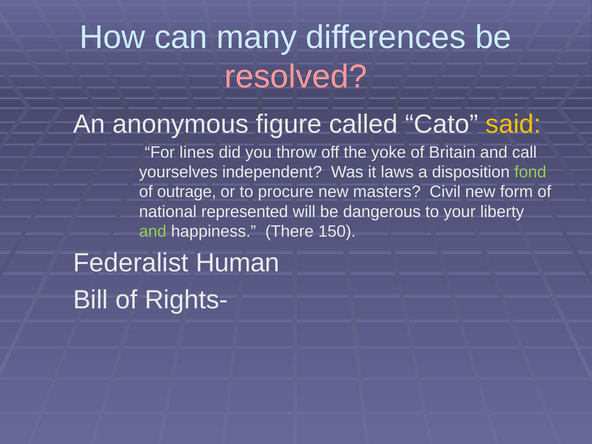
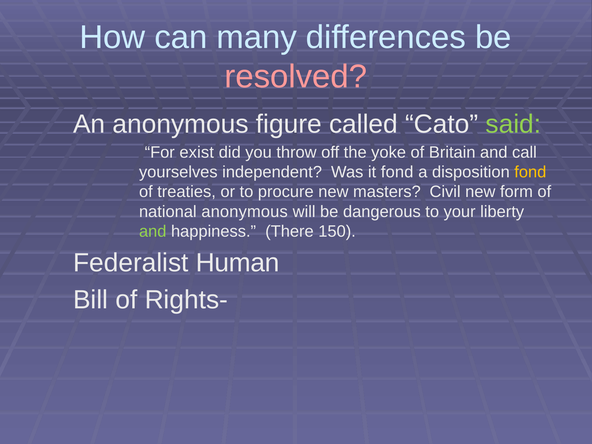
said colour: yellow -> light green (513, 124)
lines: lines -> exist (197, 152)
it laws: laws -> fond (397, 172)
fond colour: light green -> yellow (530, 172)
outrage: outrage -> treaties (187, 192)
national represented: represented -> anonymous (245, 212)
